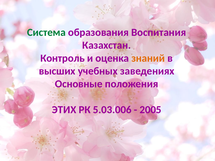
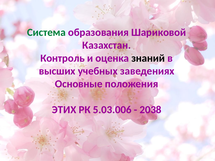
Воспитания: Воспитания -> Шариковой (159, 32)
знаний colour: orange -> black (148, 58)
2005: 2005 -> 2038 (151, 110)
